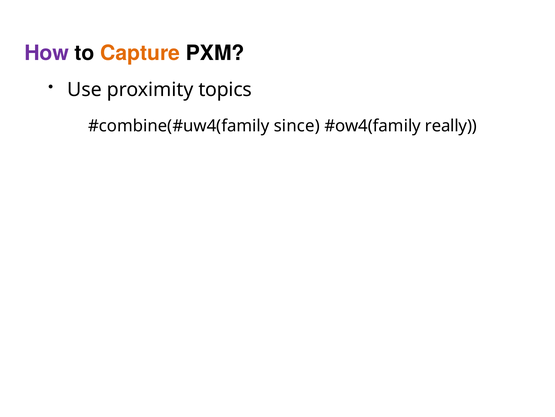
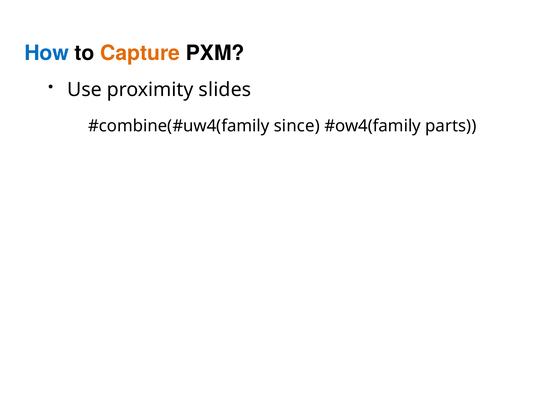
How colour: purple -> blue (47, 53)
topics: topics -> slides (225, 89)
really: really -> parts (451, 126)
